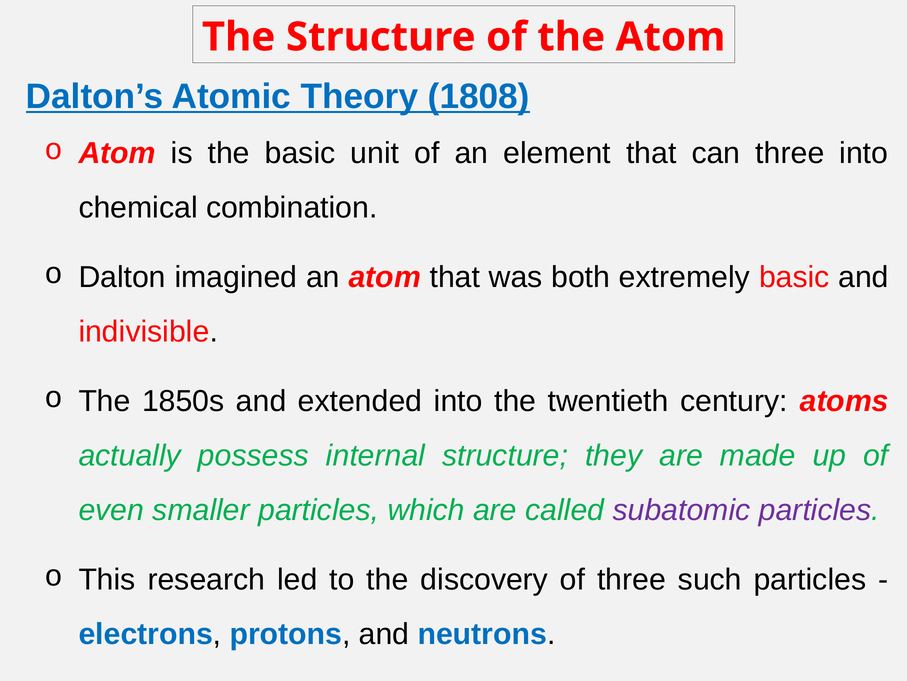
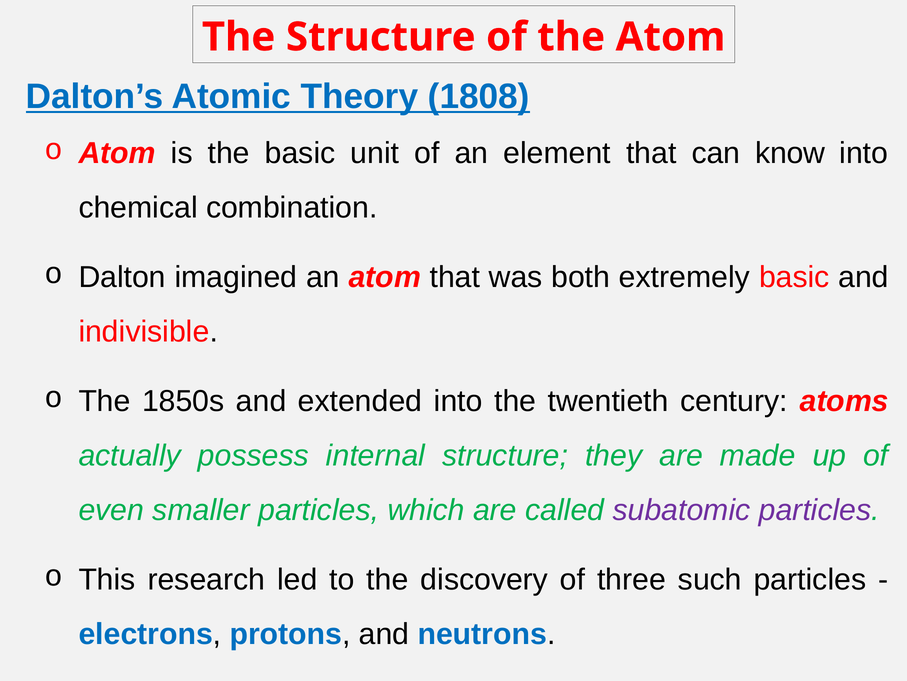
can three: three -> know (790, 153)
